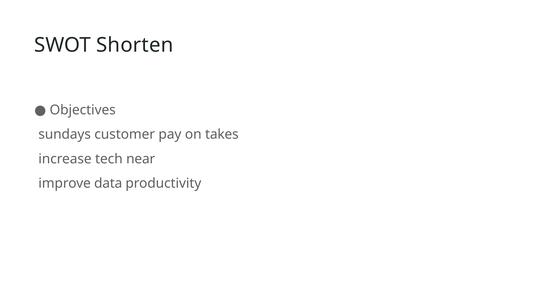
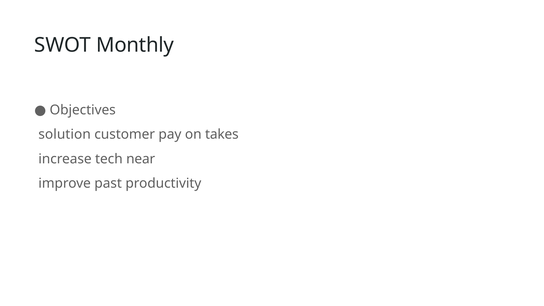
Shorten: Shorten -> Monthly (135, 45)
sundays: sundays -> solution (65, 134)
data: data -> past (108, 183)
